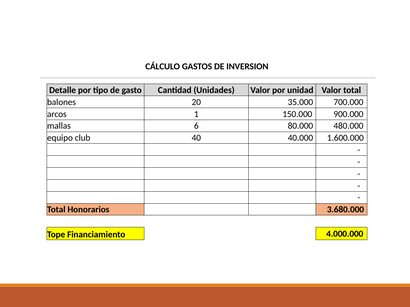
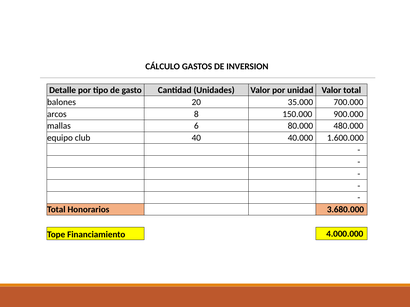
1: 1 -> 8 (196, 114)
